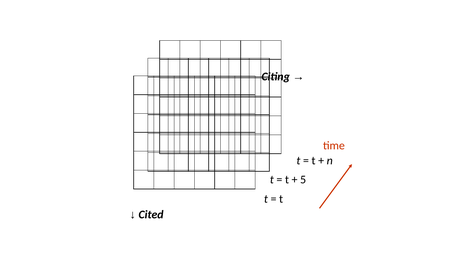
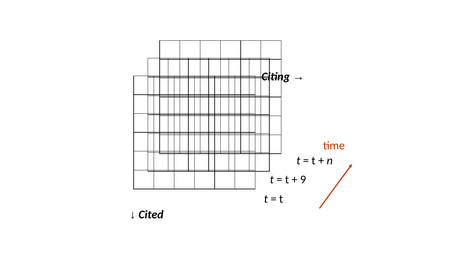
5: 5 -> 9 (303, 180)
